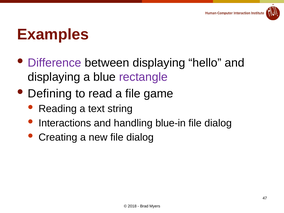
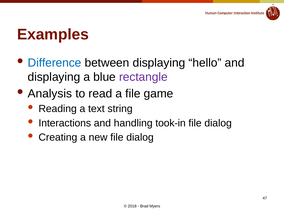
Difference colour: purple -> blue (55, 63)
Defining: Defining -> Analysis (50, 94)
blue-in: blue-in -> took-in (171, 123)
